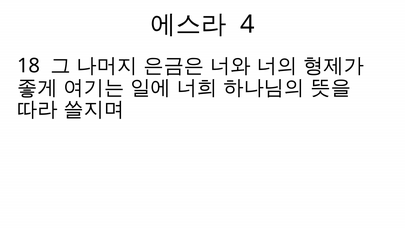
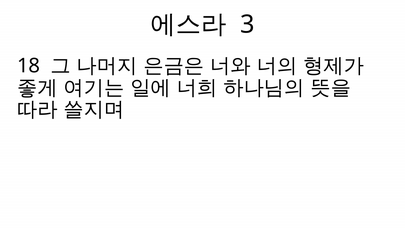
4: 4 -> 3 (247, 24)
